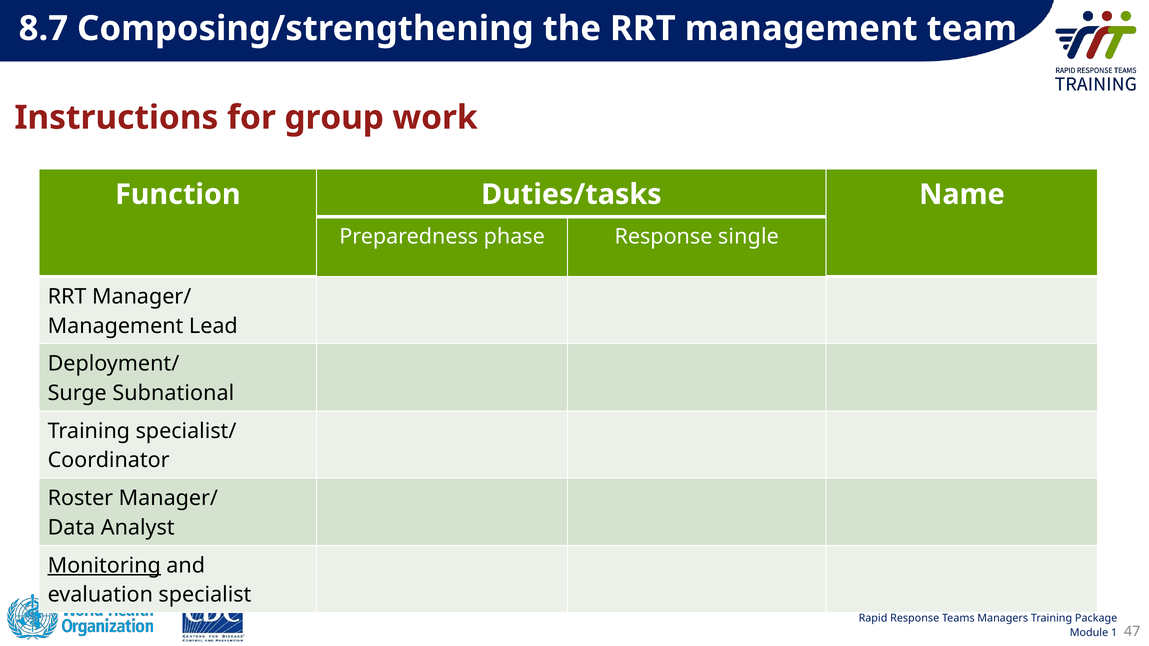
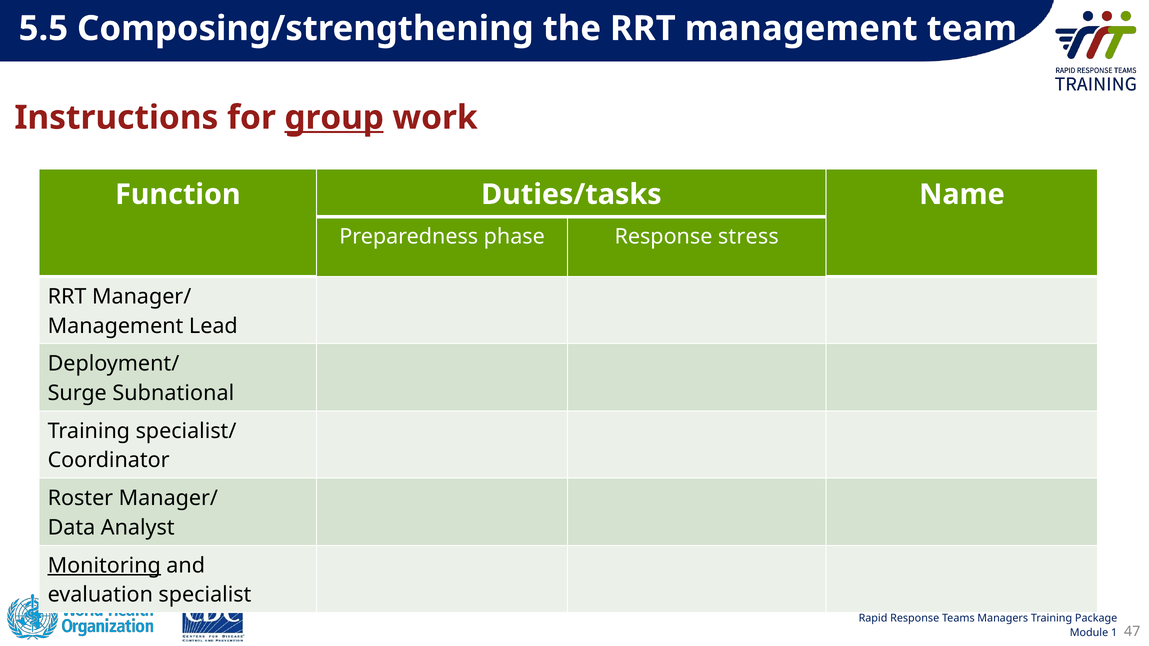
8.7: 8.7 -> 5.5 (43, 29)
group underline: none -> present (334, 118)
single: single -> stress (748, 237)
